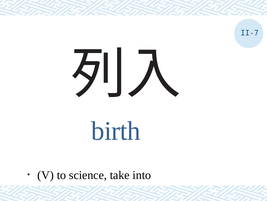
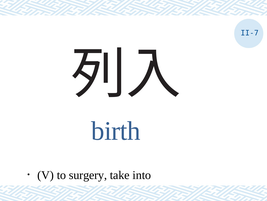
science: science -> surgery (88, 175)
